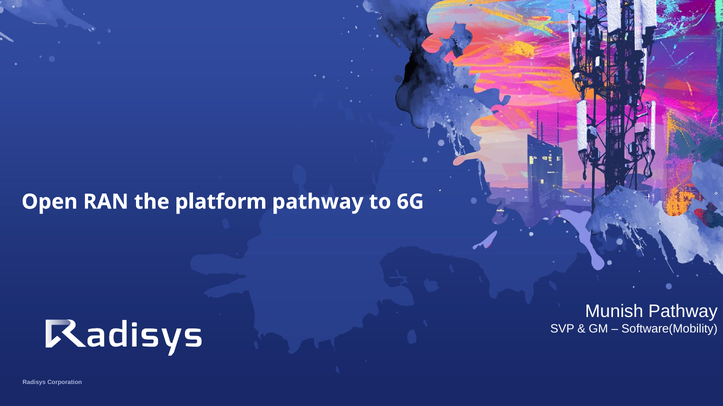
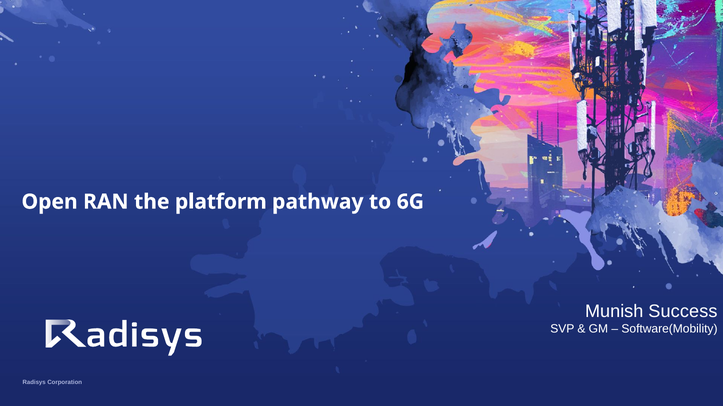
Munish Pathway: Pathway -> Success (683, 312)
